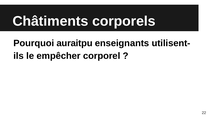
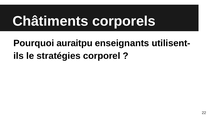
empêcher: empêcher -> stratégies (59, 56)
